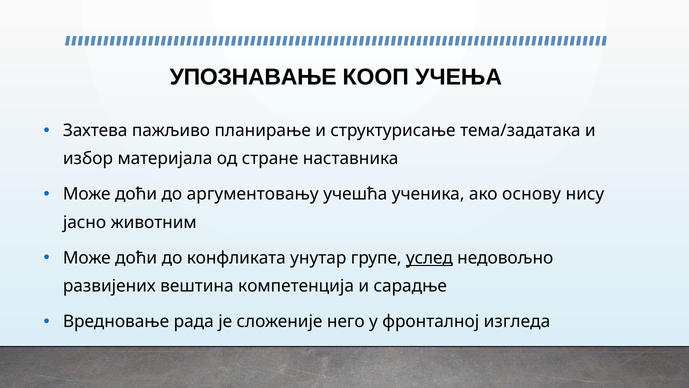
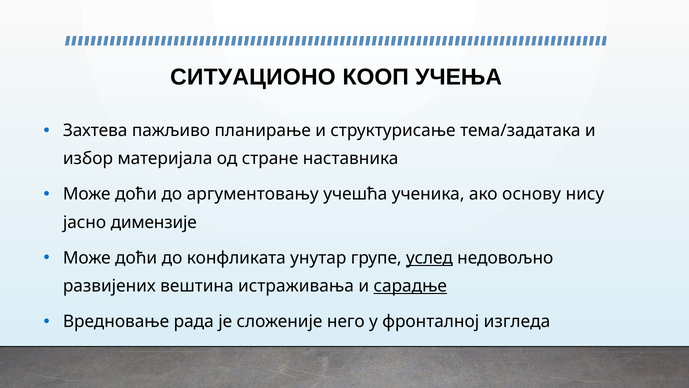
УПОЗНАВАЊЕ: УПОЗНАВАЊЕ -> СИТУАЦИОНО (253, 77)
животним: животним -> димензије (154, 222)
компетенција: компетенција -> истраживања (296, 286)
сарадње underline: none -> present (410, 286)
